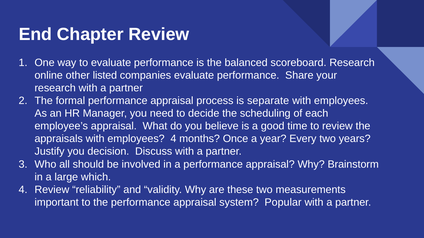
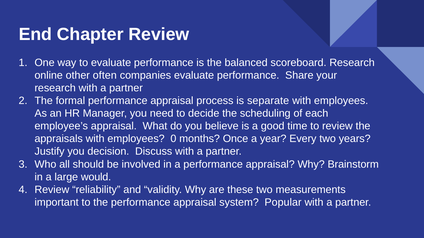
listed: listed -> often (105, 76)
employees 4: 4 -> 0 (173, 139)
which: which -> would (96, 177)
